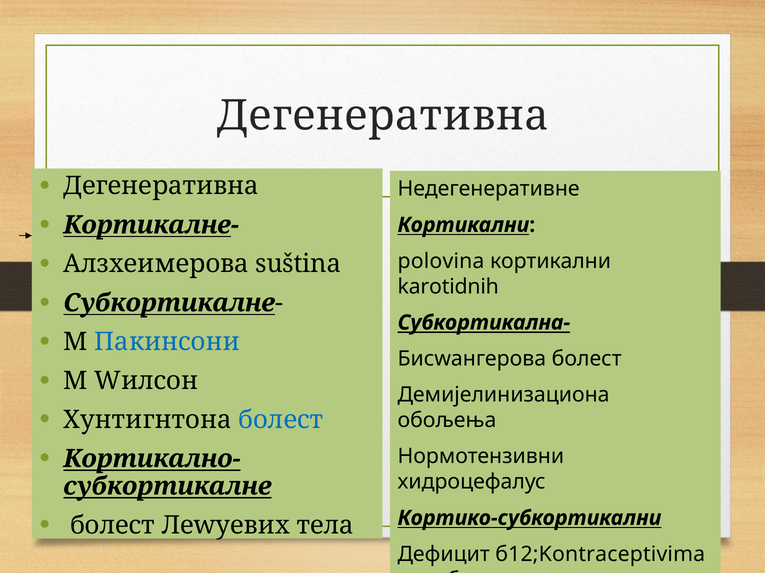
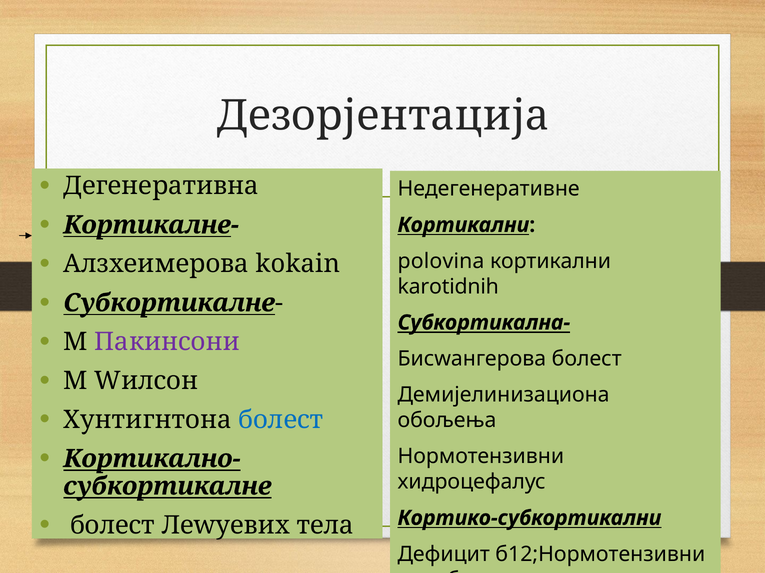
Дегенеративна: Дегенеративна -> Дезорјентација (383, 116)
suština: suština -> kokain (298, 264)
Пакинсони colour: blue -> purple (167, 342)
б12;Kontraceptivima: б12;Kontraceptivima -> б12;Нормотензивни (600, 555)
